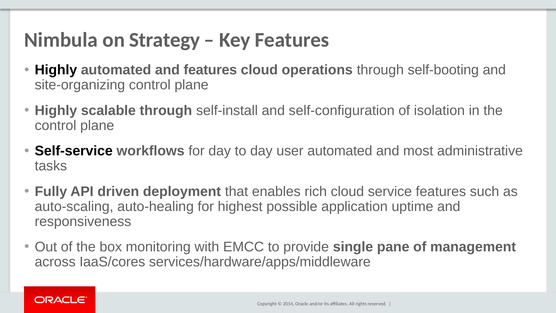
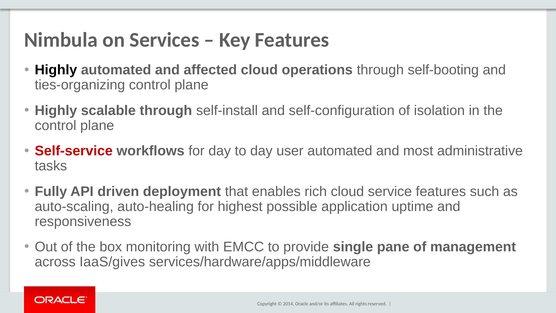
Strategy: Strategy -> Services (164, 40)
and features: features -> affected (210, 70)
site-organizing: site-organizing -> ties-organizing (80, 85)
Self-service colour: black -> red (74, 151)
IaaS/cores: IaaS/cores -> IaaS/gives (112, 262)
